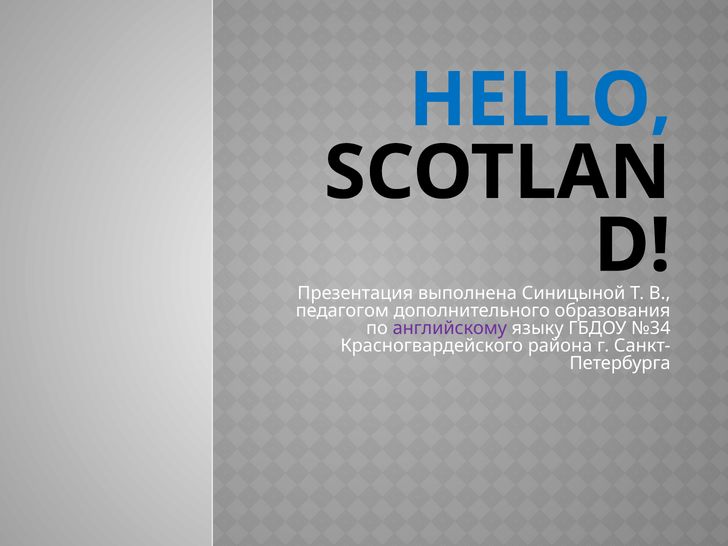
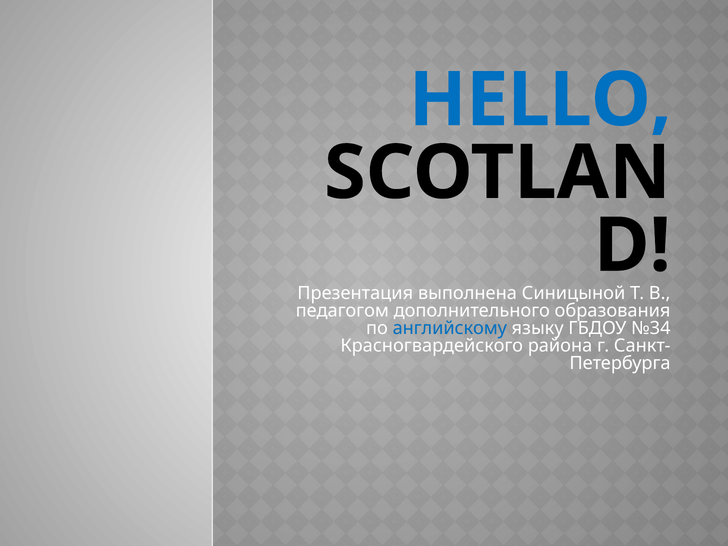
английскому colour: purple -> blue (450, 328)
